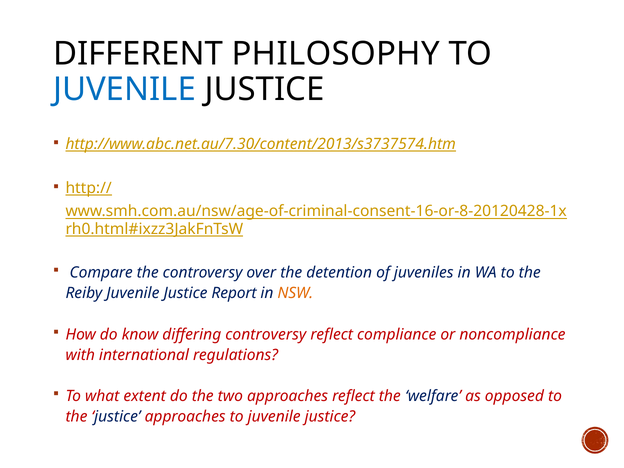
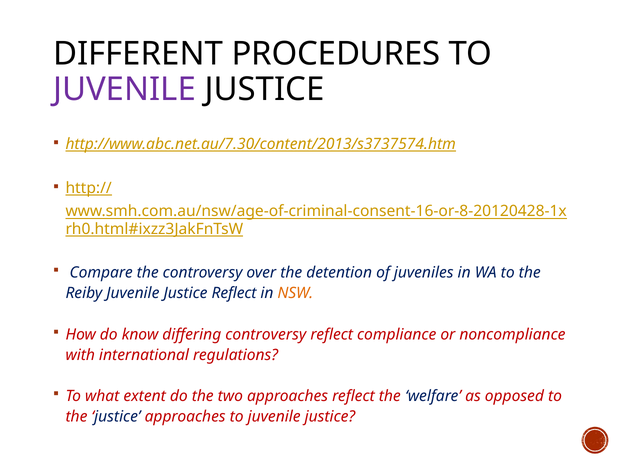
PHILOSOPHY: PHILOSOPHY -> PROCEDURES (336, 54)
JUVENILE colour: blue -> purple (125, 89)
Justice Report: Report -> Reflect (234, 293)
